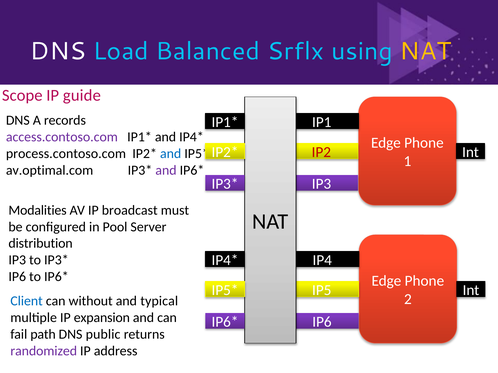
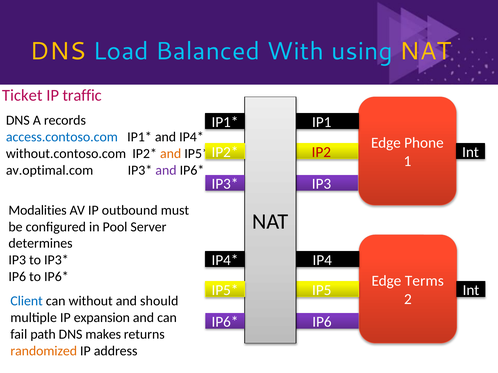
DNS colour: white -> yellow (58, 51)
Srflx: Srflx -> With (295, 51)
Scope: Scope -> Ticket (22, 95)
guide: guide -> traffic (82, 95)
access.contoso.com colour: purple -> blue (62, 137)
process.contoso.com: process.contoso.com -> without.contoso.com (66, 154)
and colour: blue -> orange (171, 154)
broadcast: broadcast -> outbound (130, 211)
distribution: distribution -> determines (41, 244)
Phone: Phone -> Terms (424, 281)
typical: typical -> should (159, 302)
public: public -> makes (103, 335)
randomized colour: purple -> orange (44, 351)
